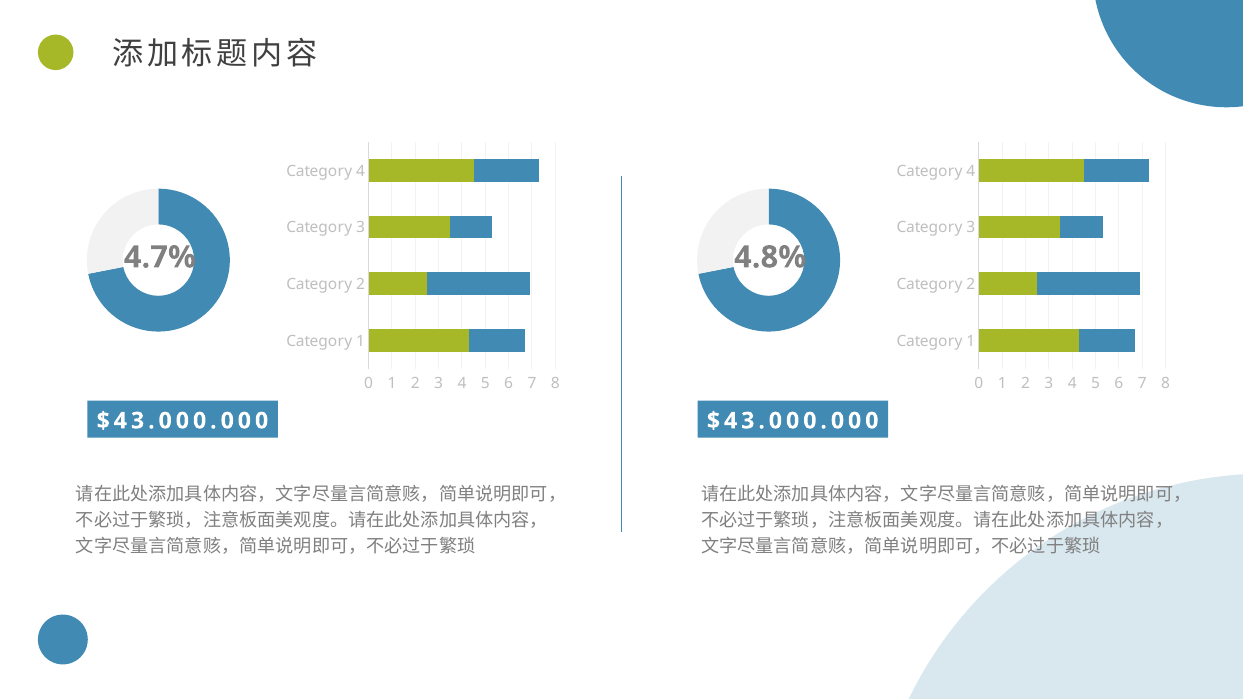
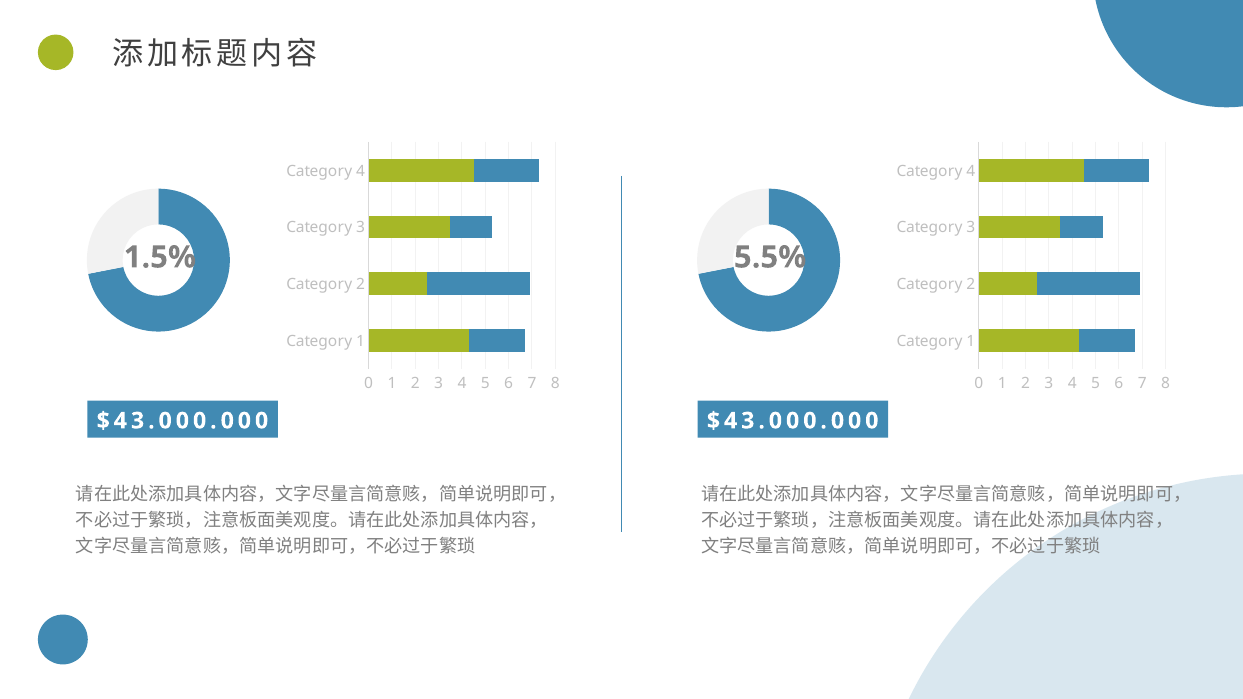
4.7%: 4.7% -> 1.5% (160, 257)
4.8%: 4.8% -> 5.5% (770, 257)
